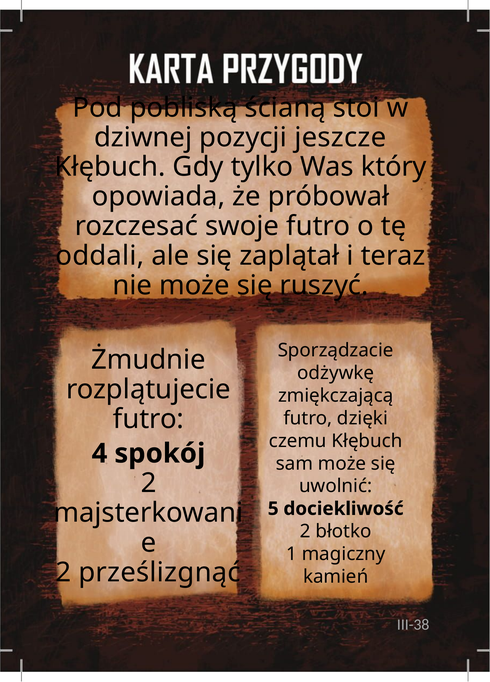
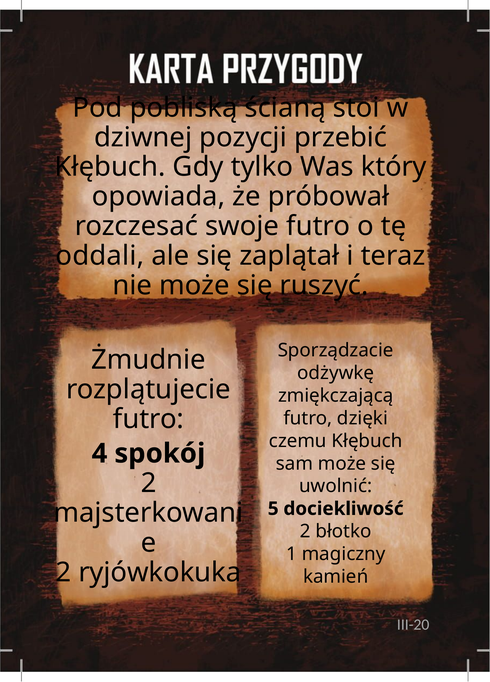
jeszcze: jeszcze -> przebić (341, 137)
prześlizgnąć: prześlizgnąć -> ryjówkokuka (160, 572)
III-38: III-38 -> III-20 (413, 625)
